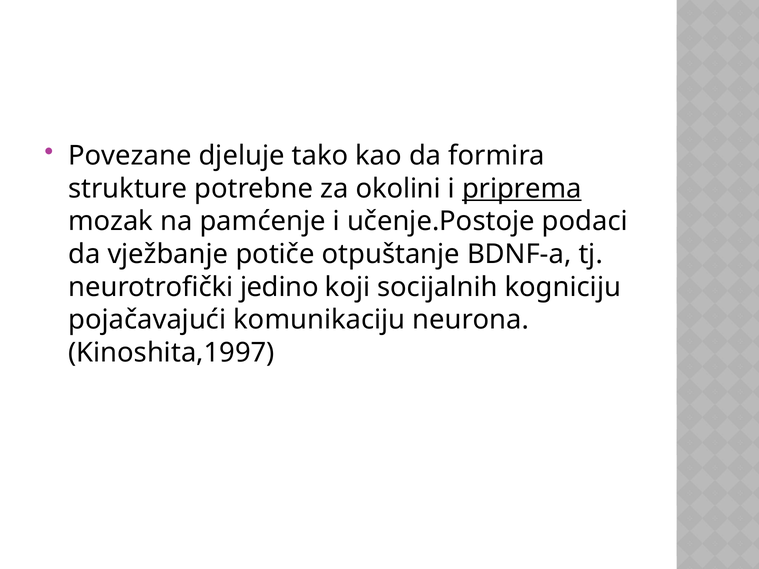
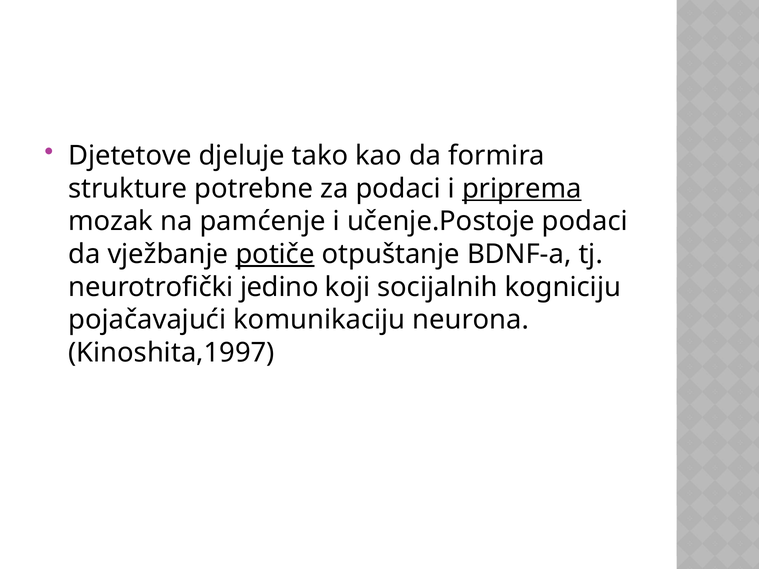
Povezane: Povezane -> Djetetove (130, 156)
za okolini: okolini -> podaci (398, 189)
potiče underline: none -> present (275, 254)
